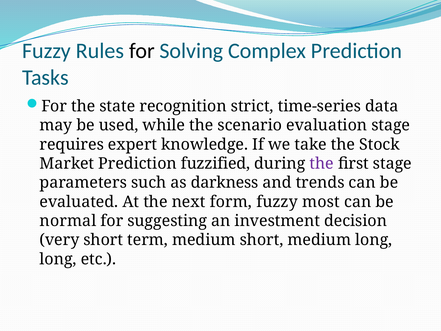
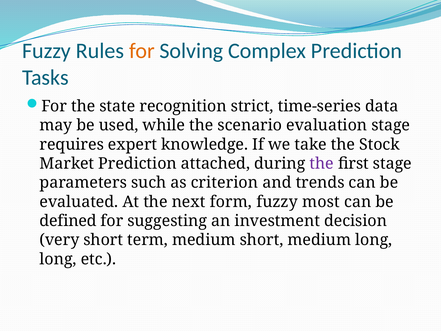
for colour: black -> orange (142, 51)
fuzzified: fuzzified -> attached (215, 163)
darkness: darkness -> criterion (224, 183)
normal: normal -> defined (68, 221)
